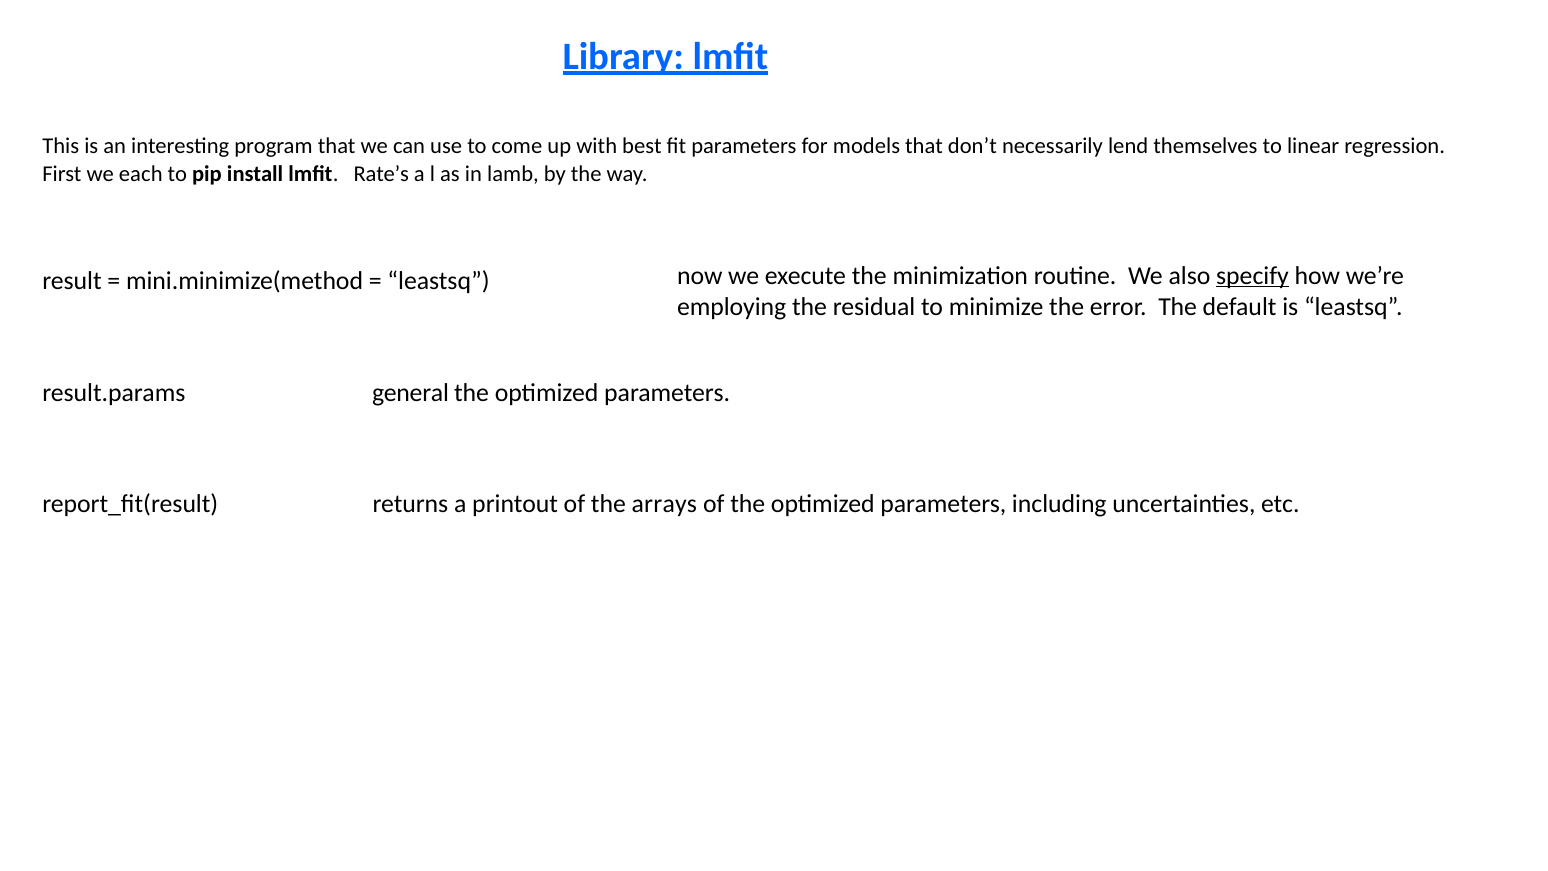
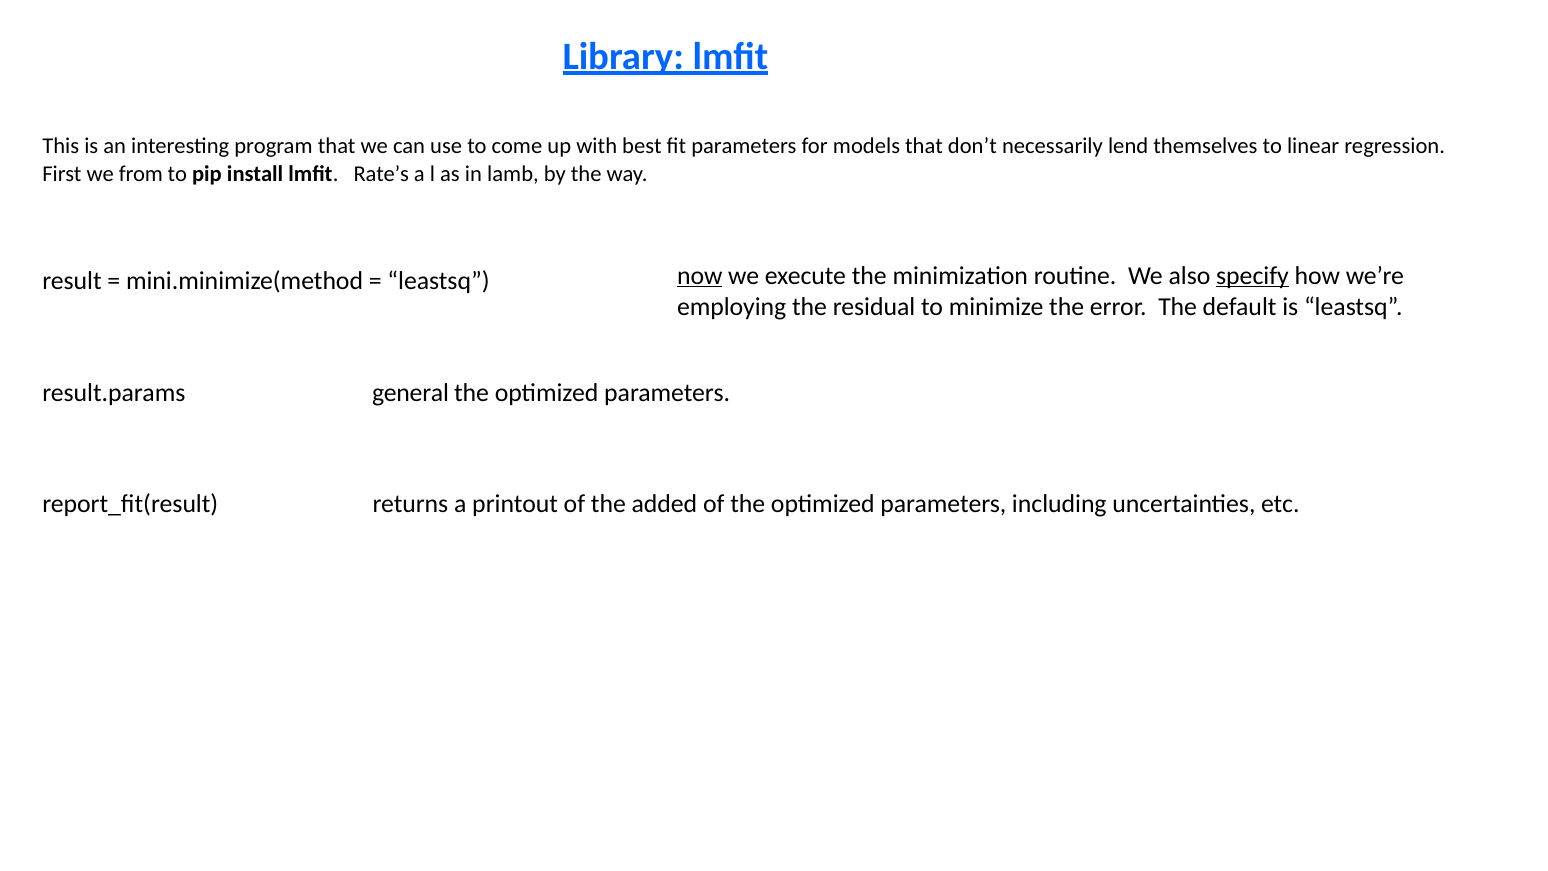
each: each -> from (141, 174)
now underline: none -> present (700, 275)
arrays: arrays -> added (664, 504)
